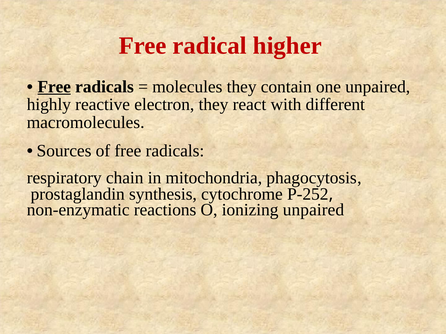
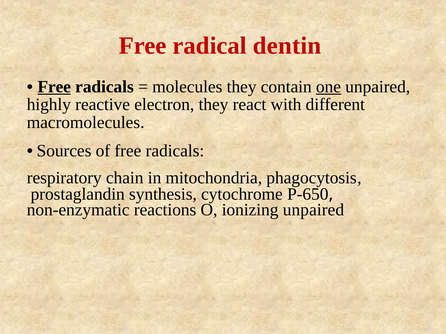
higher: higher -> dentin (287, 46)
one underline: none -> present (328, 87)
P-252: P-252 -> P-650 (308, 194)
